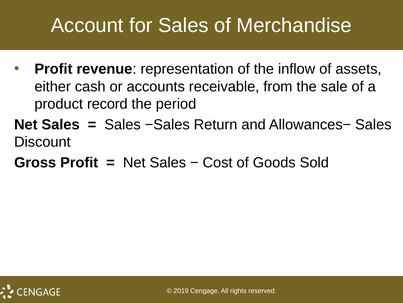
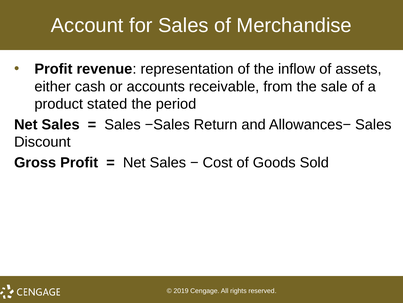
record: record -> stated (107, 104)
